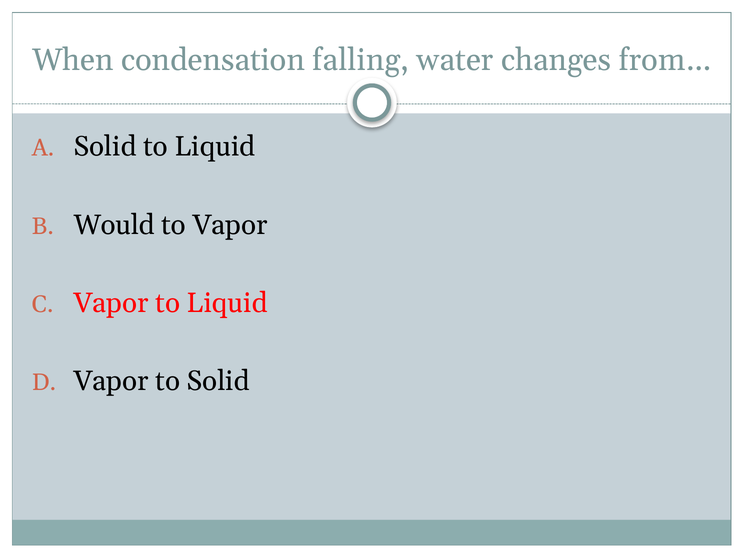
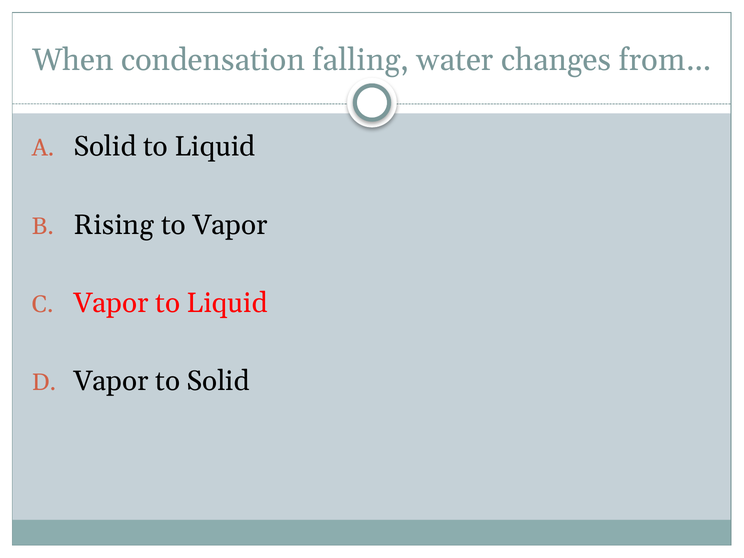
Would: Would -> Rising (114, 225)
